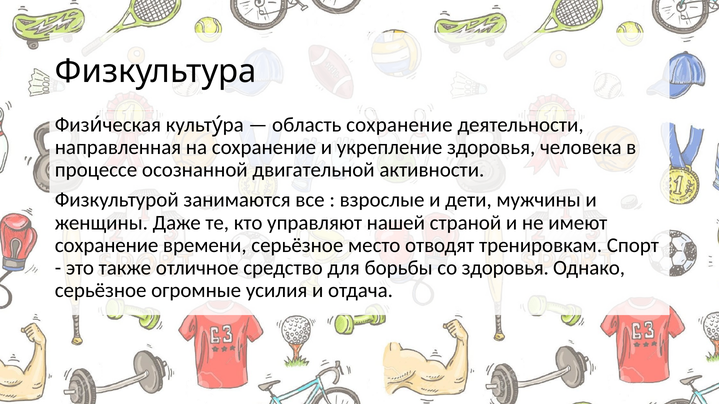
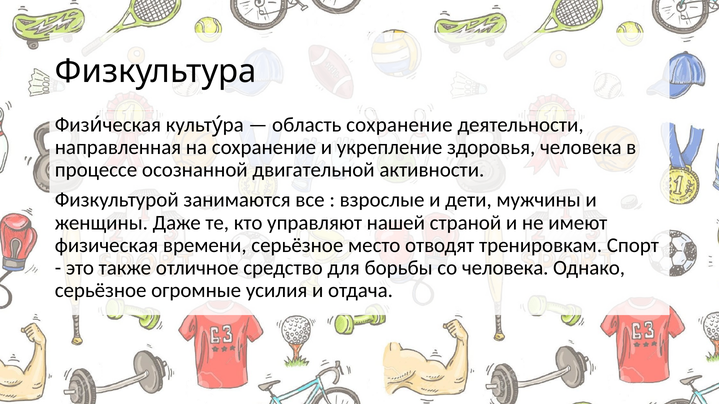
сохранение: сохранение -> физическая (107, 246)
со здоровья: здоровья -> человека (505, 268)
